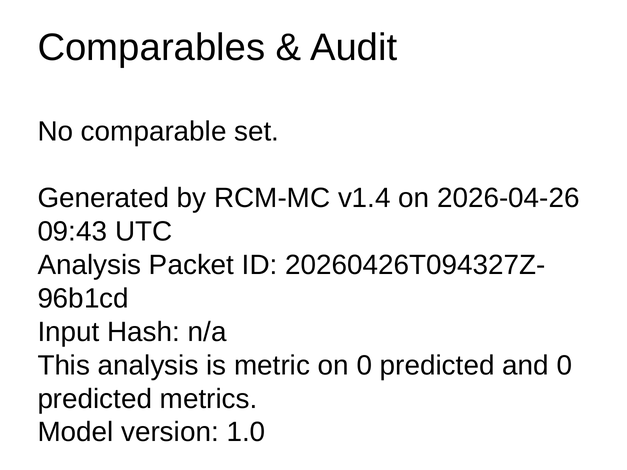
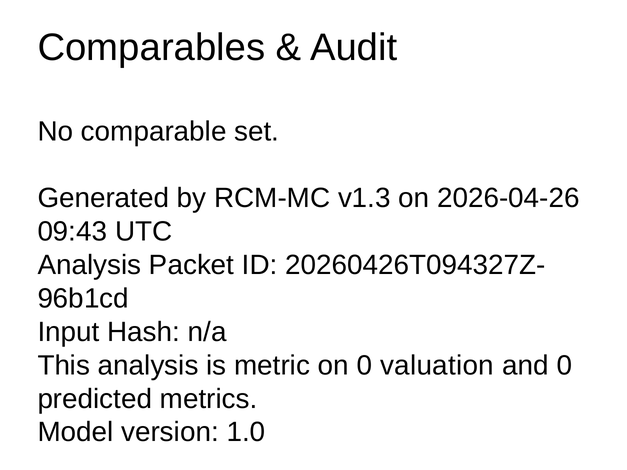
v1.4: v1.4 -> v1.3 (364, 198)
on 0 predicted: predicted -> valuation (437, 366)
